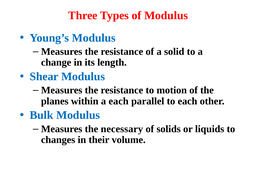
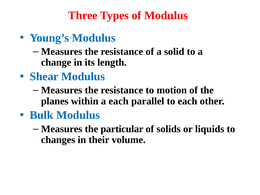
necessary: necessary -> particular (122, 129)
